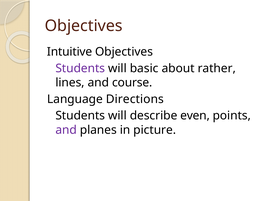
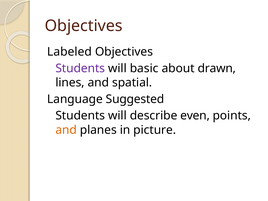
Intuitive: Intuitive -> Labeled (69, 52)
rather: rather -> drawn (217, 68)
course: course -> spatial (132, 83)
Directions: Directions -> Suggested (135, 99)
and colour: purple -> orange (66, 130)
